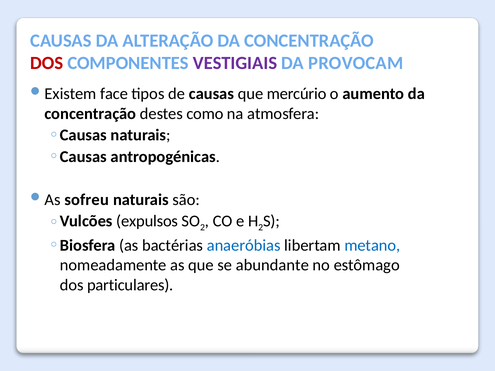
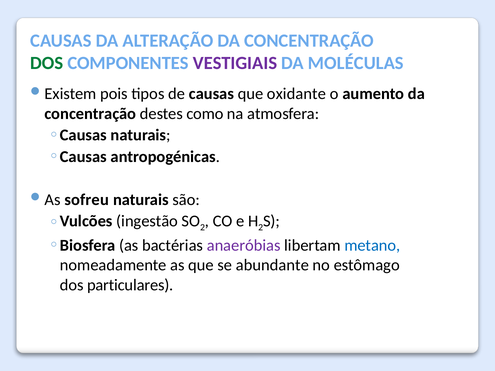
DOS colour: red -> green (47, 63)
PROVOCAM: PROVOCAM -> MOLÉCULAS (356, 63)
face: face -> pois (114, 94)
mercúrio: mercúrio -> oxidante (296, 94)
expulsos: expulsos -> ingestão (147, 221)
anaeróbias colour: blue -> purple (244, 245)
